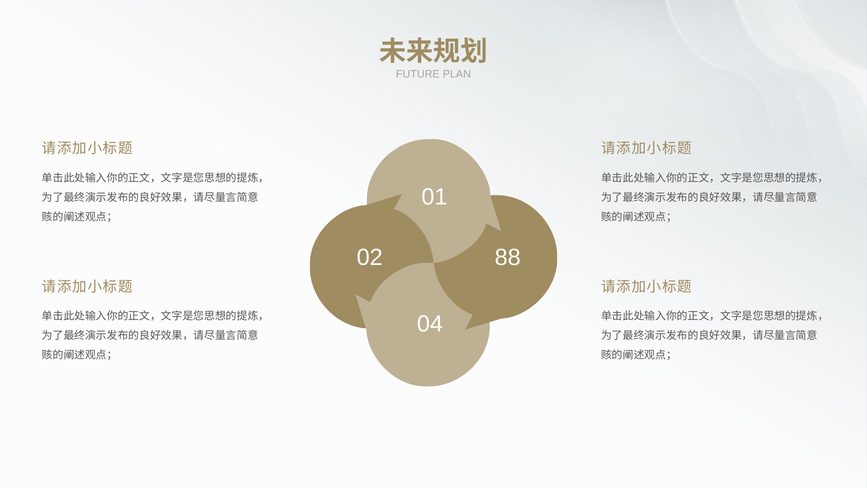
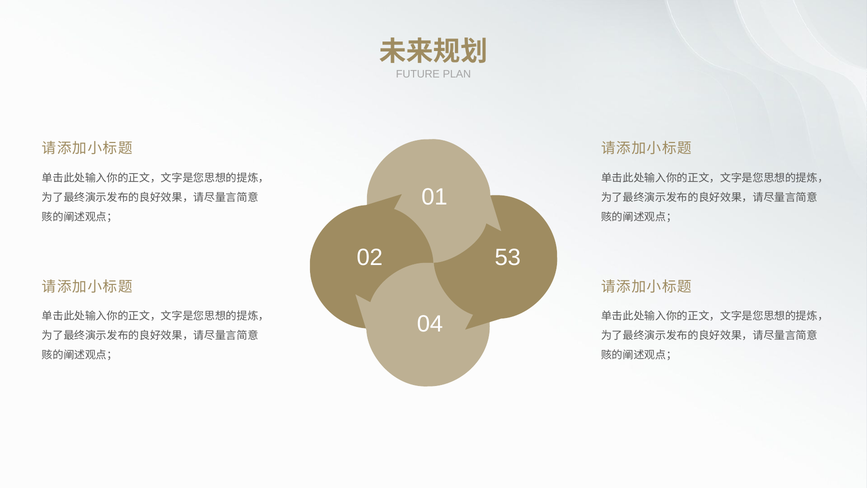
88: 88 -> 53 (508, 257)
